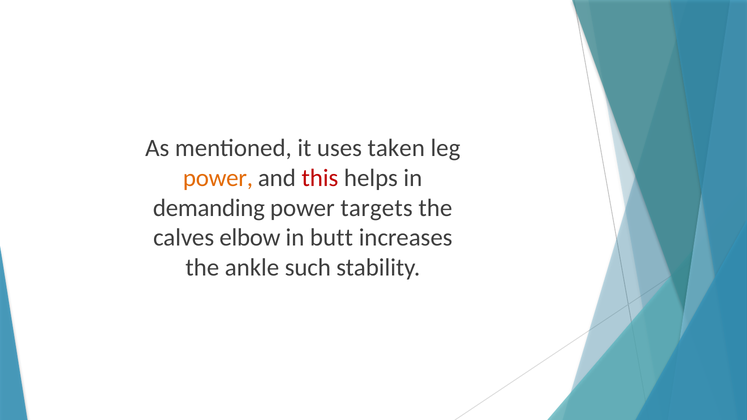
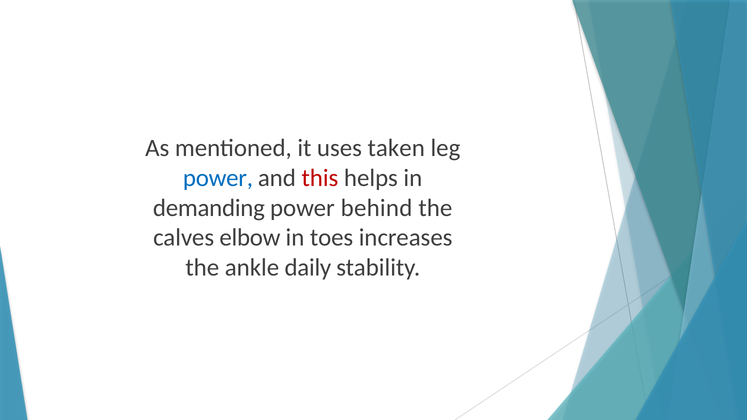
power colour: orange -> blue (218, 178)
targets: targets -> behind (377, 208)
butt: butt -> toes (332, 238)
such: such -> daily (308, 268)
